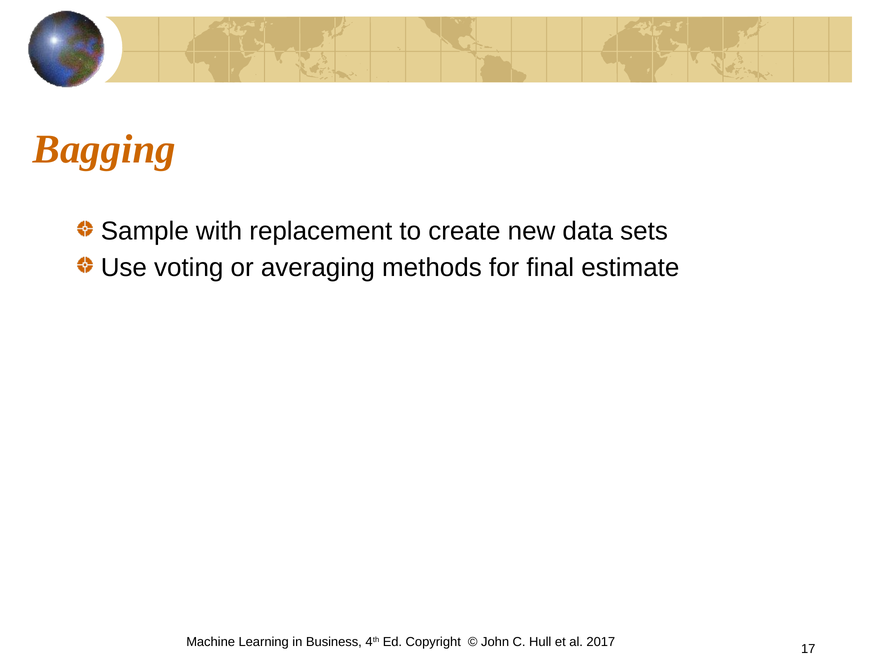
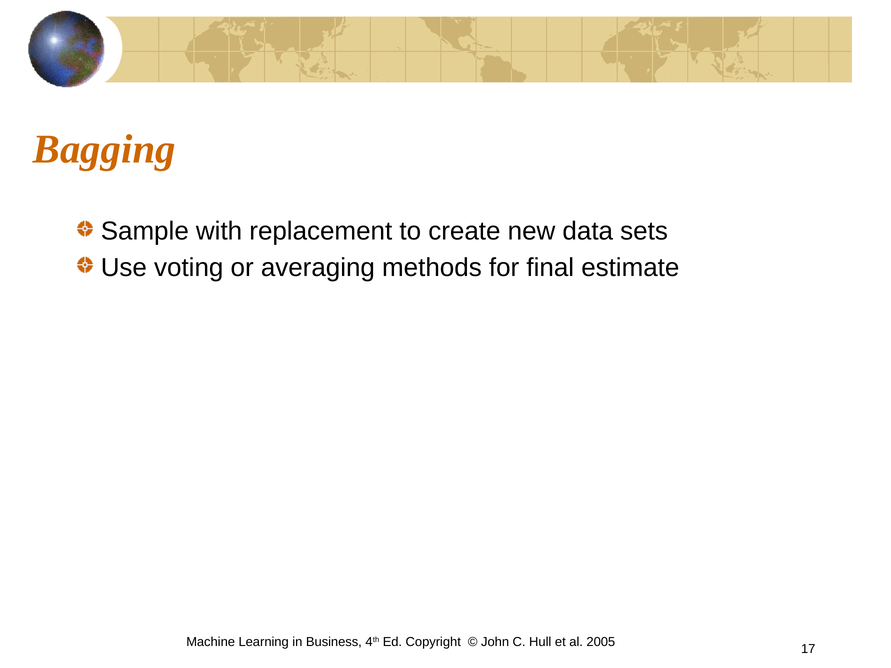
2017: 2017 -> 2005 (601, 642)
